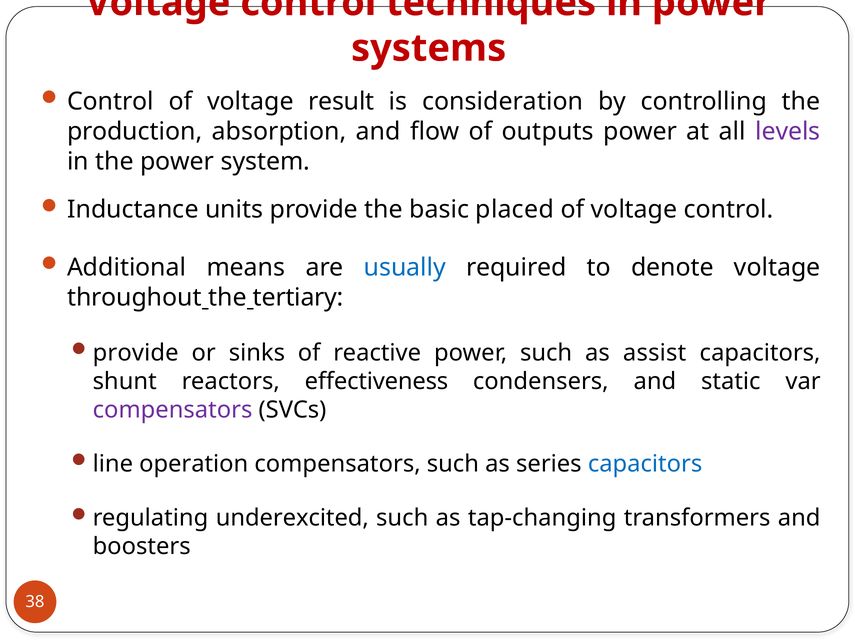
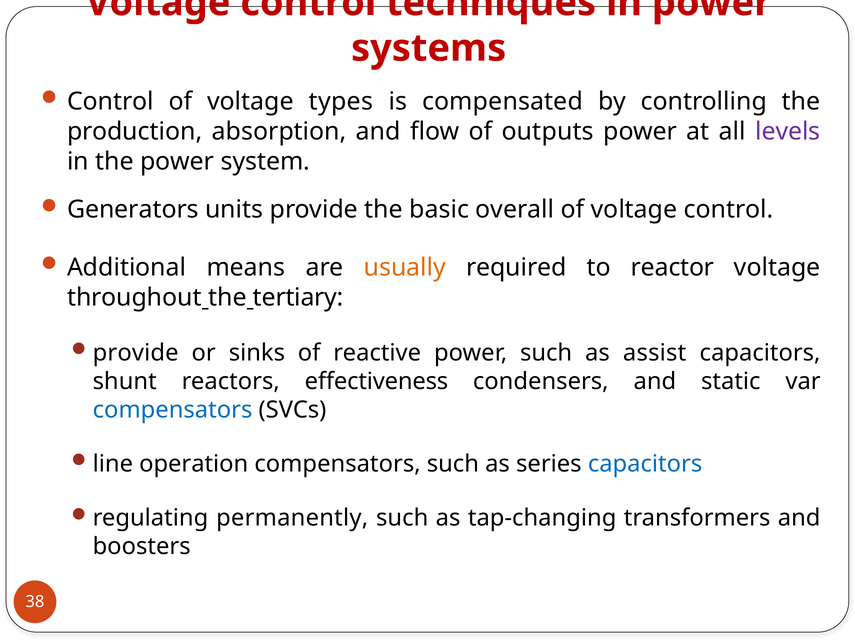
result: result -> types (341, 102)
consideration: consideration -> compensated (503, 102)
Inductance: Inductance -> Generators (133, 210)
placed: placed -> overall (515, 210)
usually colour: blue -> orange (405, 268)
denote: denote -> reactor (673, 268)
compensators colour: purple -> blue (173, 410)
underexcited: underexcited -> permanently (292, 518)
